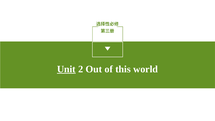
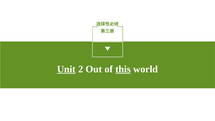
this underline: none -> present (123, 69)
